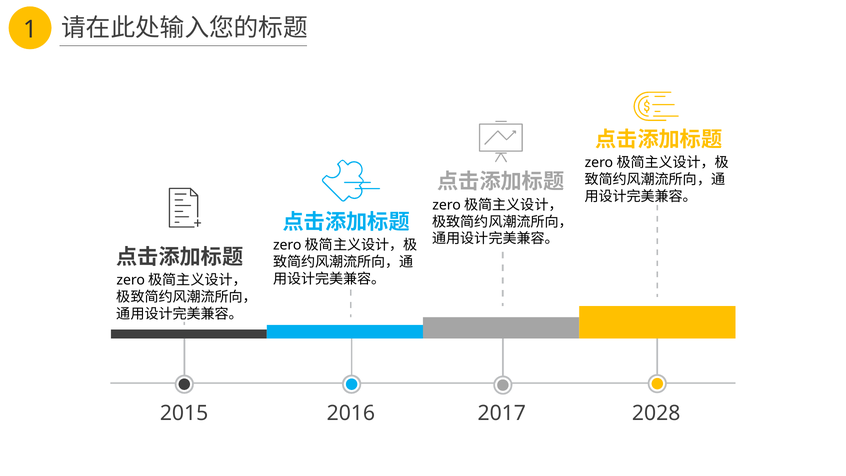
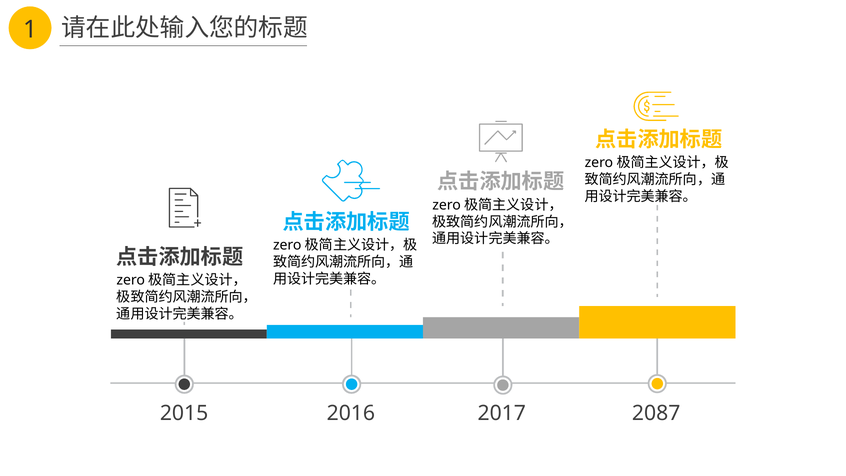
2028: 2028 -> 2087 (656, 413)
